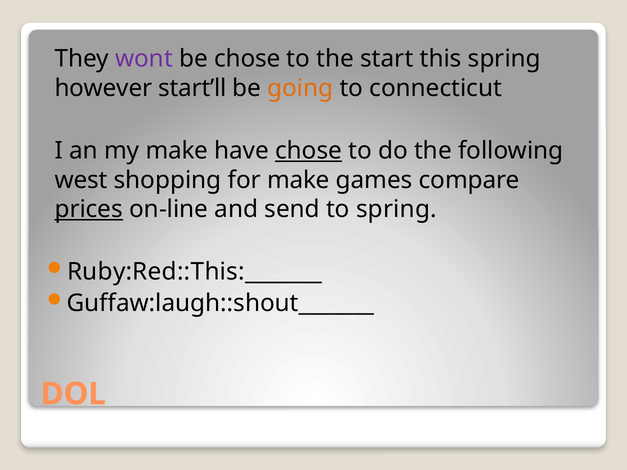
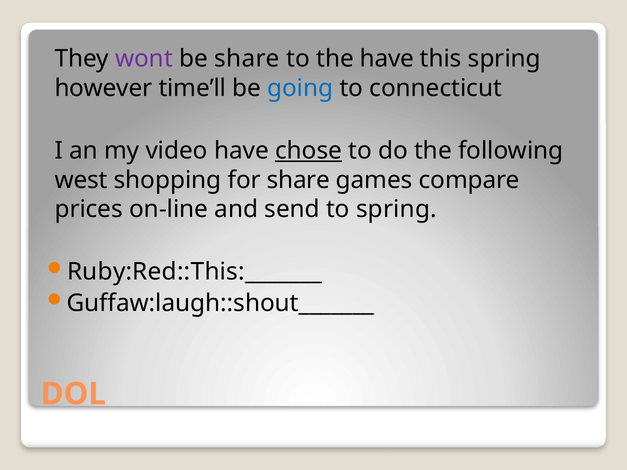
be chose: chose -> share (247, 59)
the start: start -> have (387, 59)
start’ll: start’ll -> time’ll (192, 88)
going colour: orange -> blue (300, 88)
my make: make -> video (177, 151)
for make: make -> share (298, 180)
prices underline: present -> none (89, 209)
